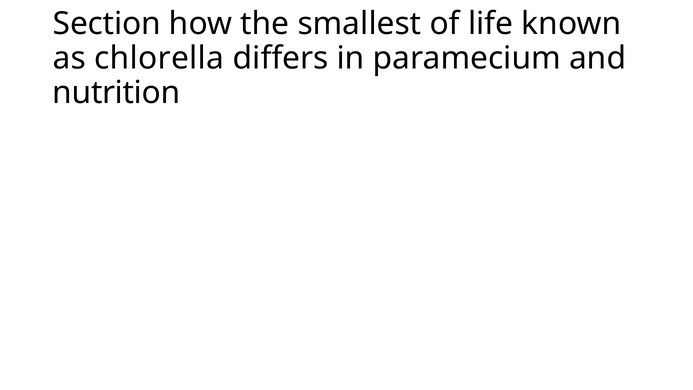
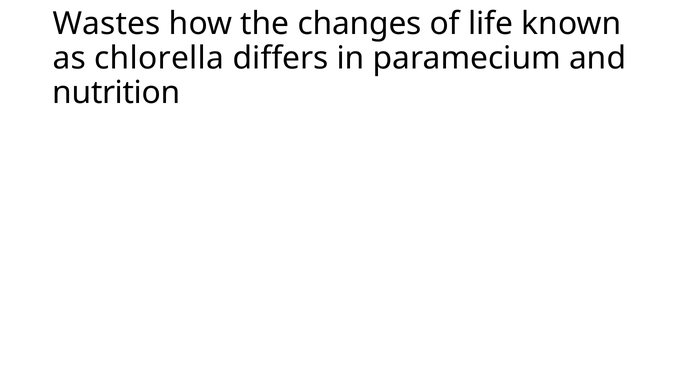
Section: Section -> Wastes (107, 24)
smallest: smallest -> changes (360, 24)
